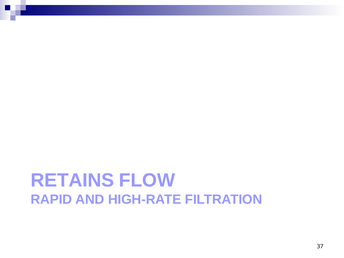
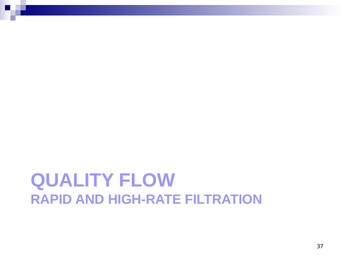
RETAINS: RETAINS -> QUALITY (72, 180)
